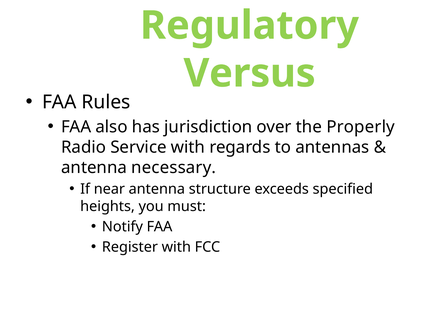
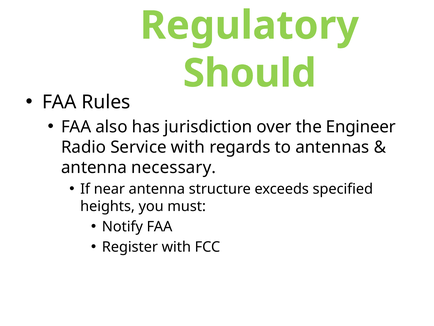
Versus: Versus -> Should (250, 73)
Properly: Properly -> Engineer (361, 127)
